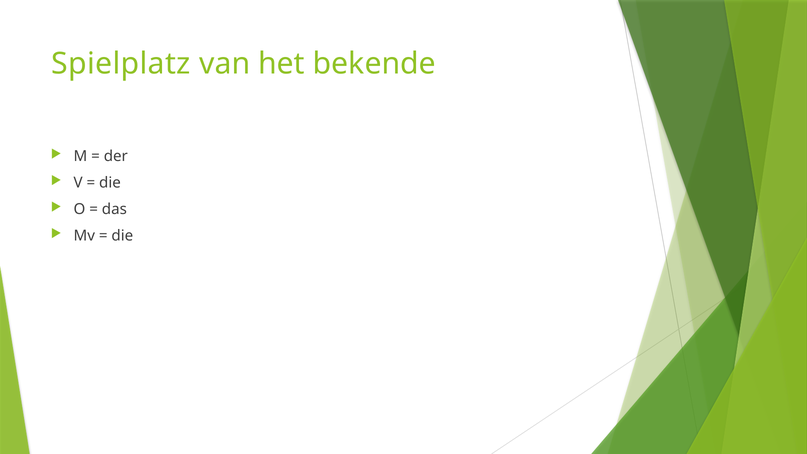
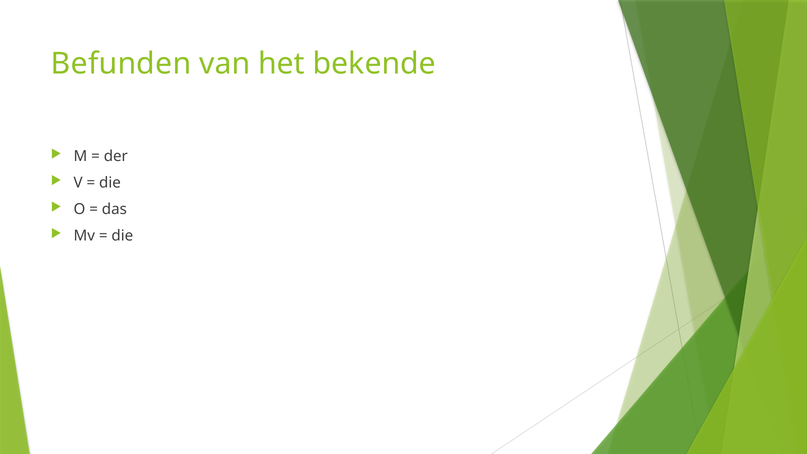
Spielplatz: Spielplatz -> Befunden (121, 64)
